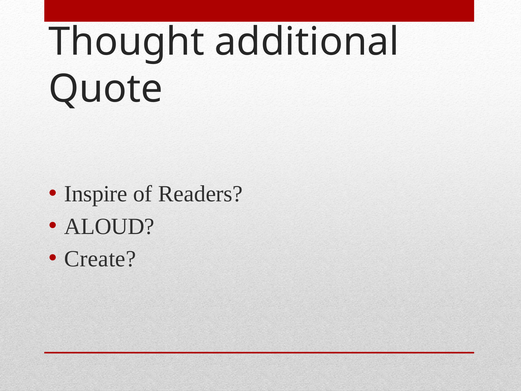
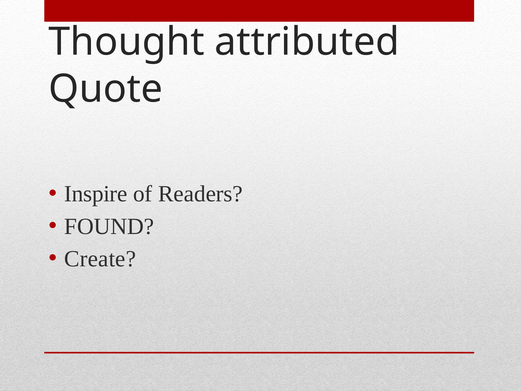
additional: additional -> attributed (307, 42)
ALOUD: ALOUD -> FOUND (109, 226)
